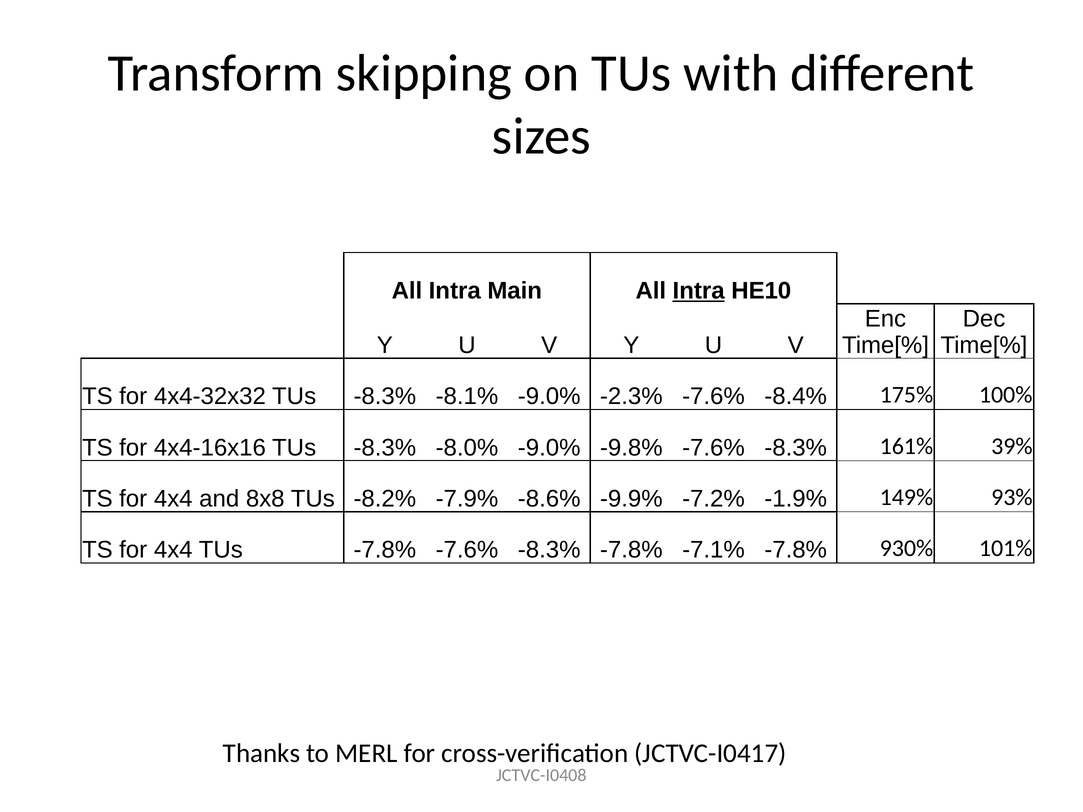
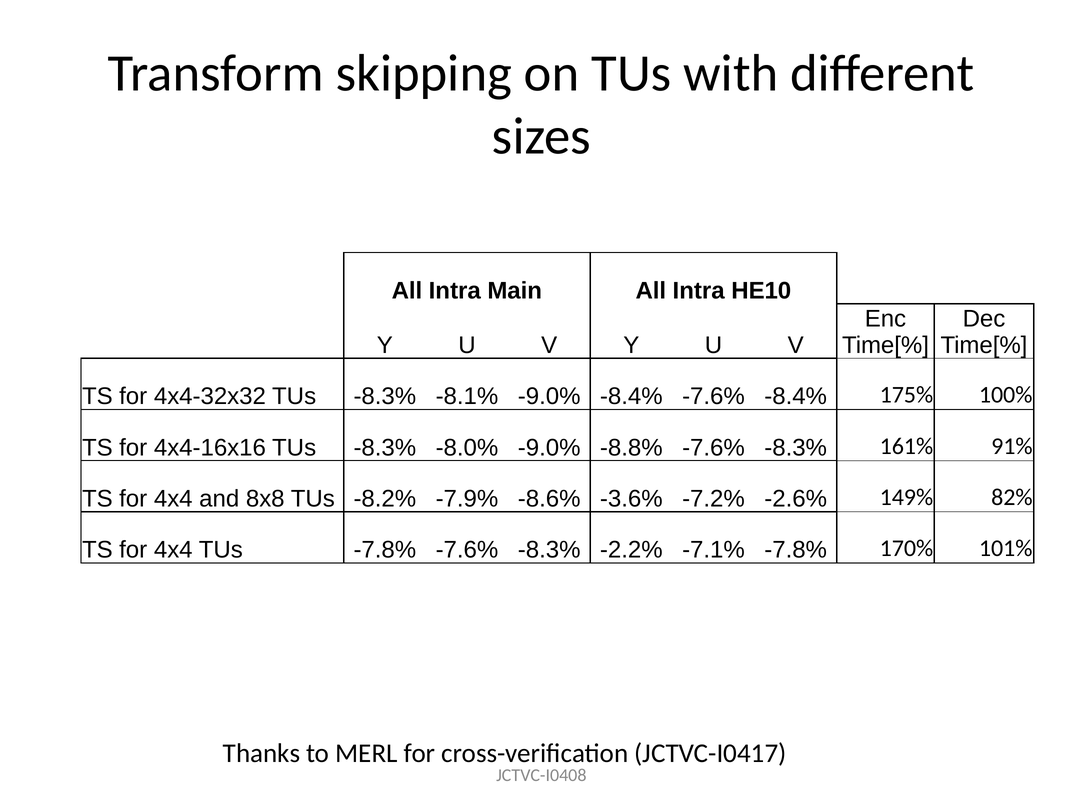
Intra underline: present -> none (699, 291)
-9.0% -2.3%: -2.3% -> -8.4% (631, 397)
-9.8%: -9.8% -> -8.8% (631, 448)
39%: 39% -> 91% (1012, 446)
-9.9%: -9.9% -> -3.6% (631, 499)
-1.9%: -1.9% -> -2.6% (796, 499)
93%: 93% -> 82% (1012, 497)
-8.3% -7.8%: -7.8% -> -2.2% (631, 550)
930%: 930% -> 170% (906, 549)
